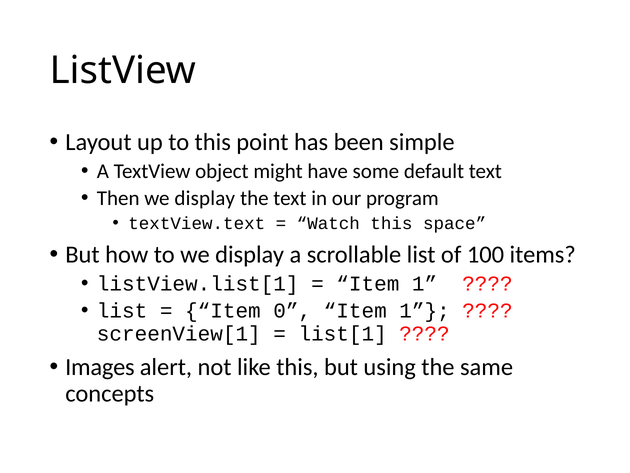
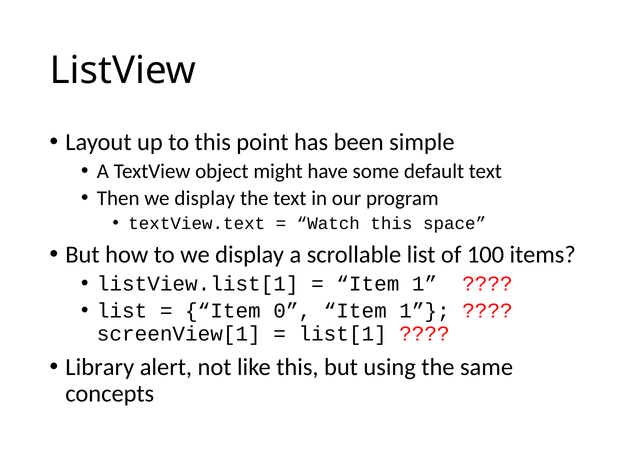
Images: Images -> Library (100, 367)
